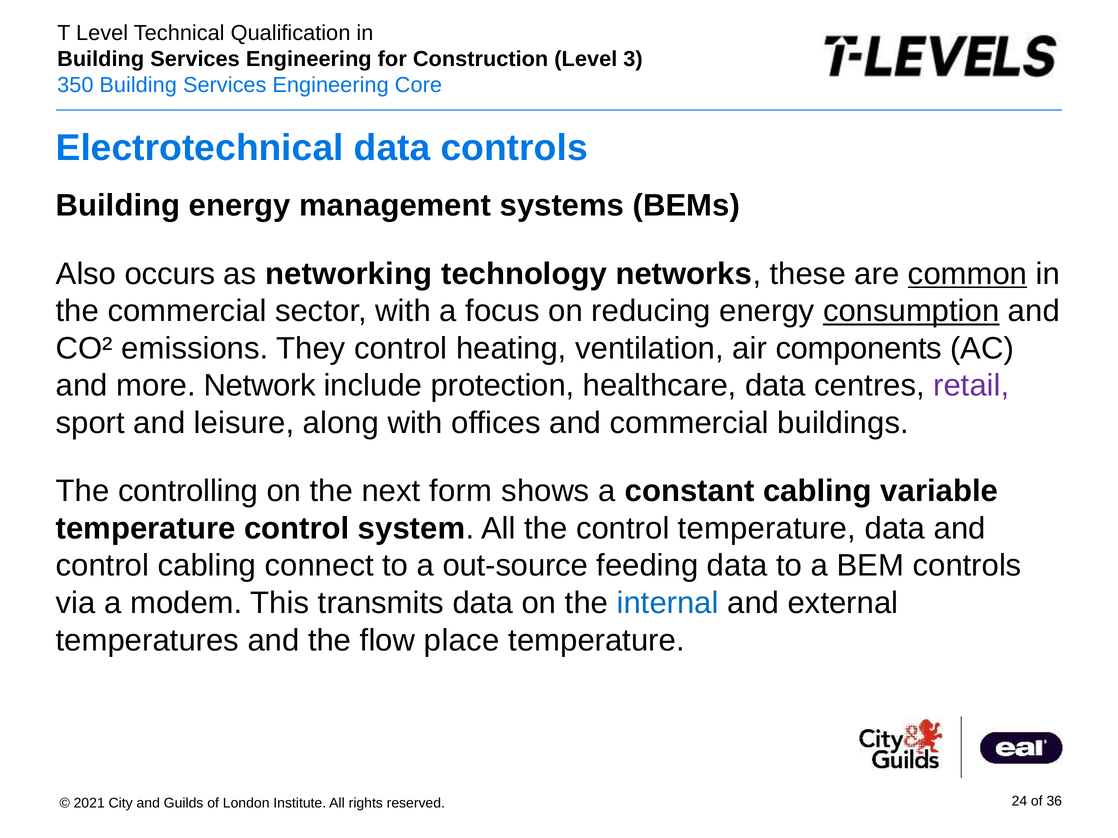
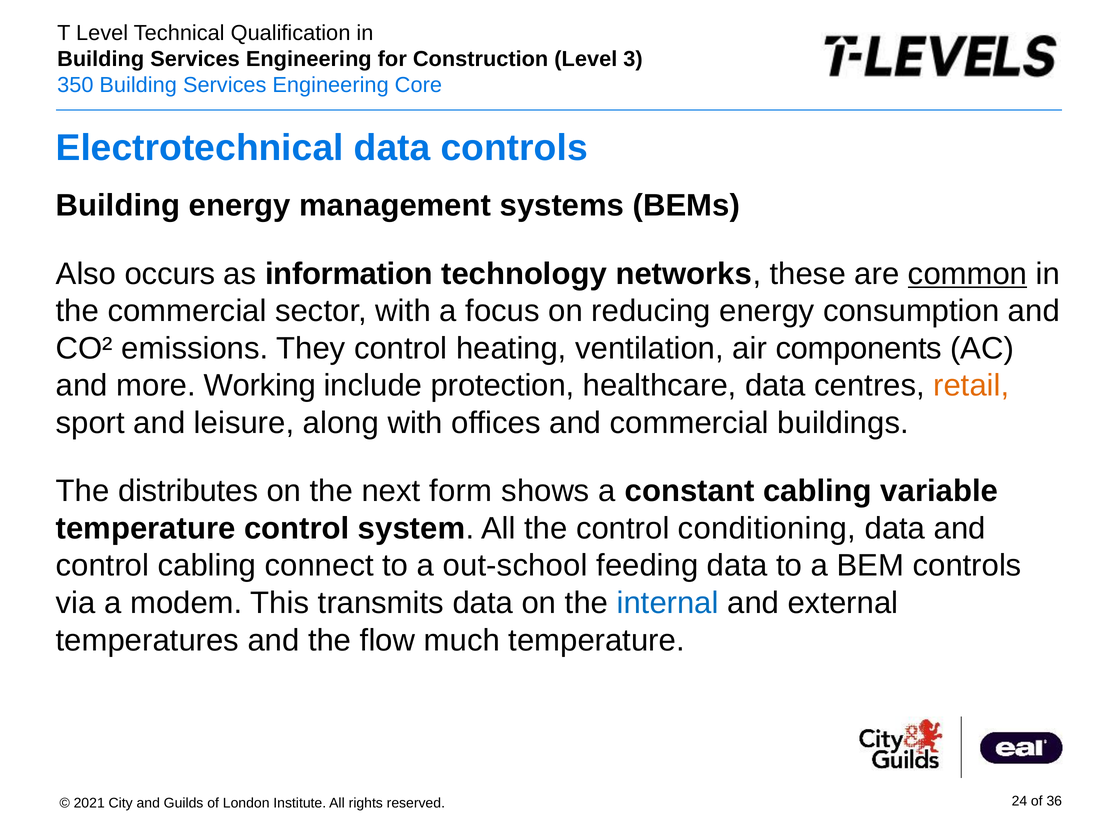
networking: networking -> information (349, 274)
consumption underline: present -> none (911, 311)
Network: Network -> Working (260, 386)
retail colour: purple -> orange (971, 386)
controlling: controlling -> distributes (188, 492)
control temperature: temperature -> conditioning (767, 529)
out-source: out-source -> out-school (515, 566)
place: place -> much (462, 641)
